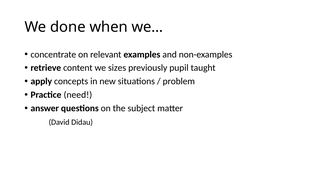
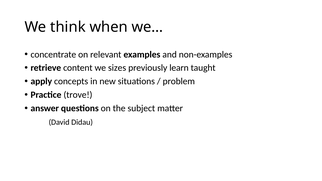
done: done -> think (68, 27)
pupil: pupil -> learn (179, 68)
need: need -> trove (78, 95)
